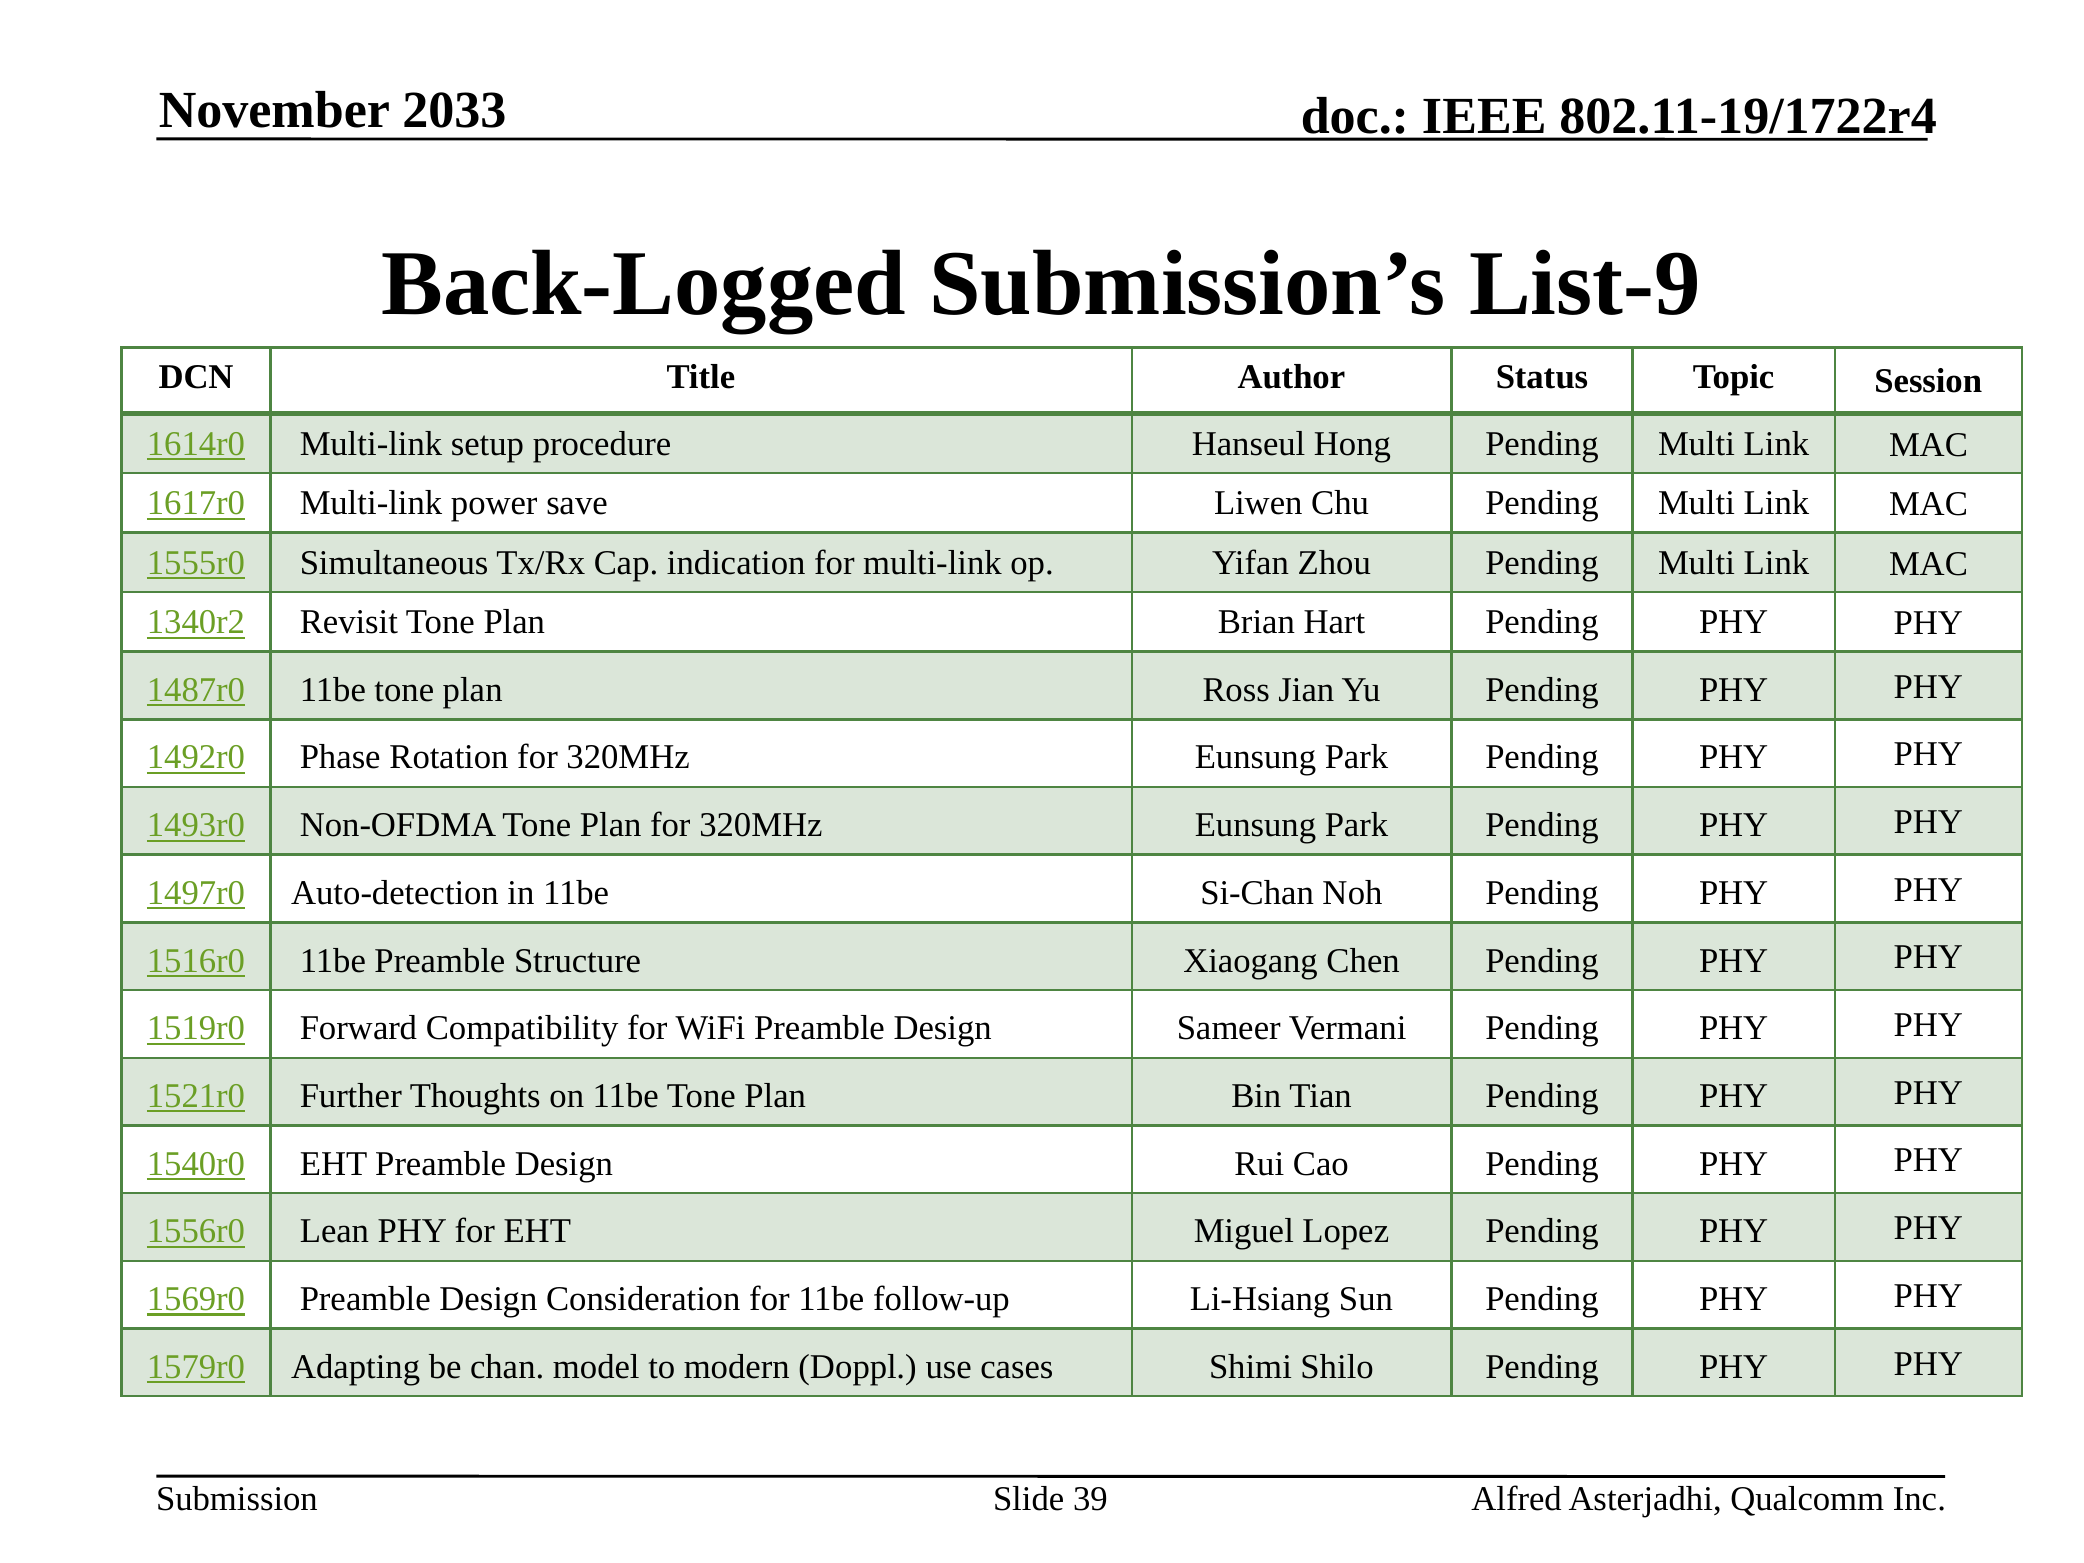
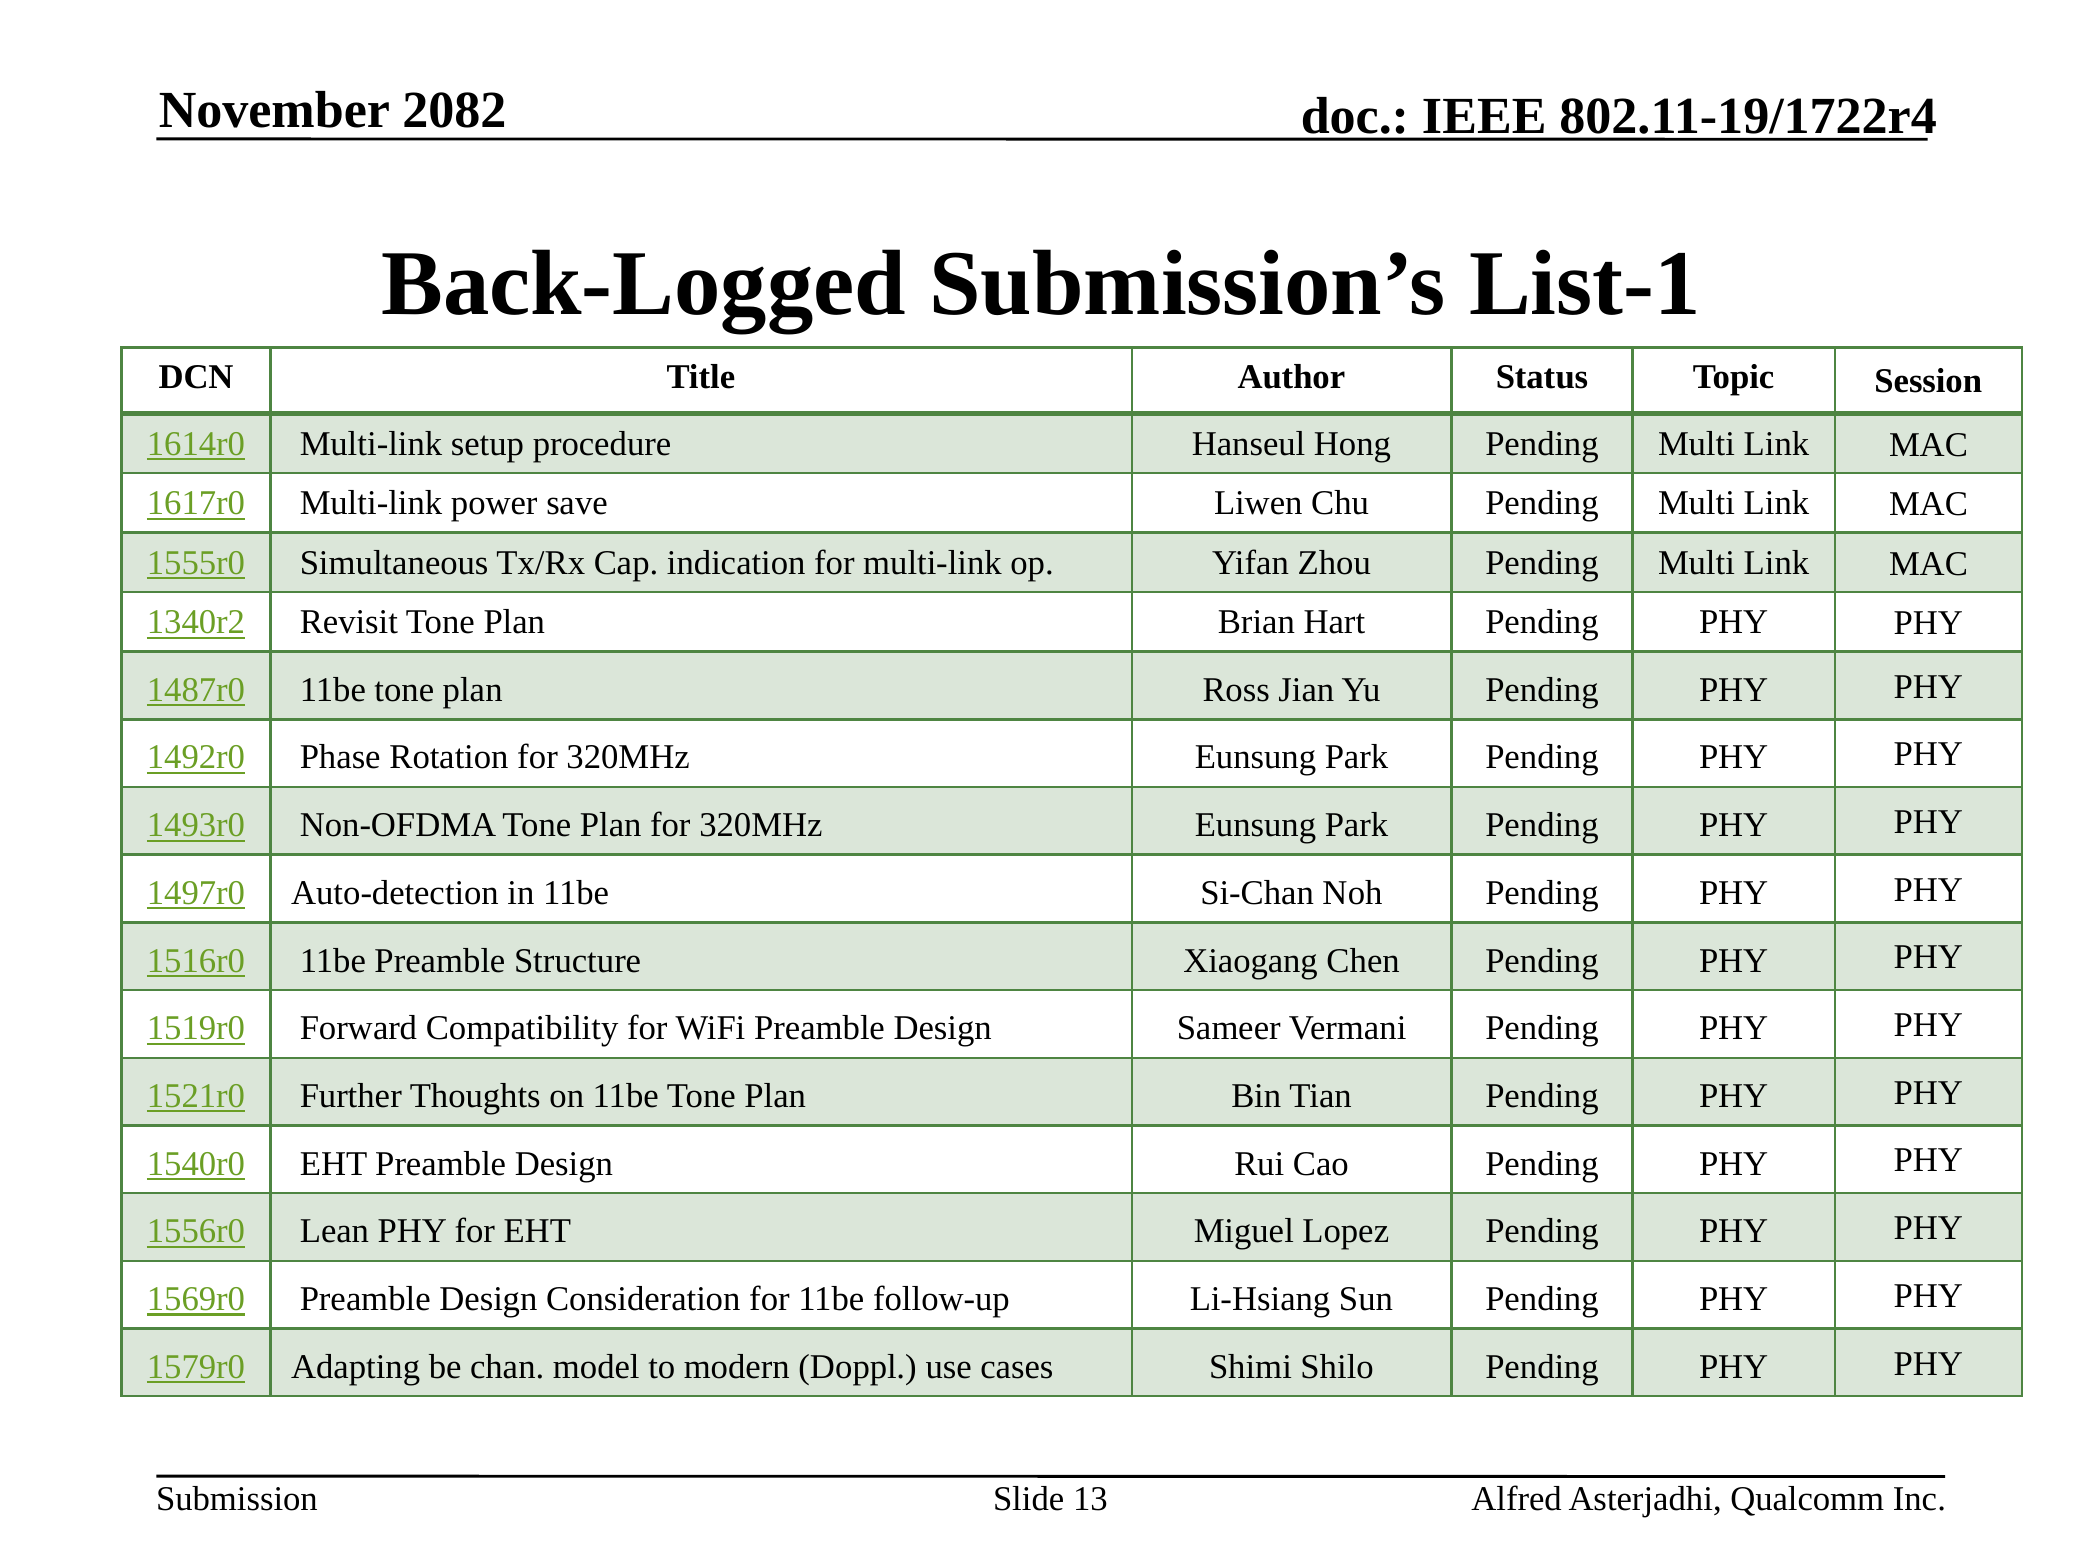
2033: 2033 -> 2082 (454, 110)
List-9: List-9 -> List-1 (1585, 284)
39: 39 -> 13 (1090, 1499)
